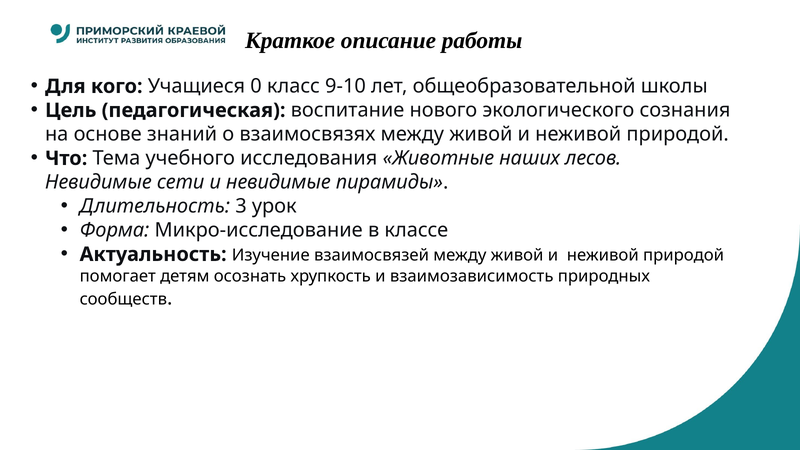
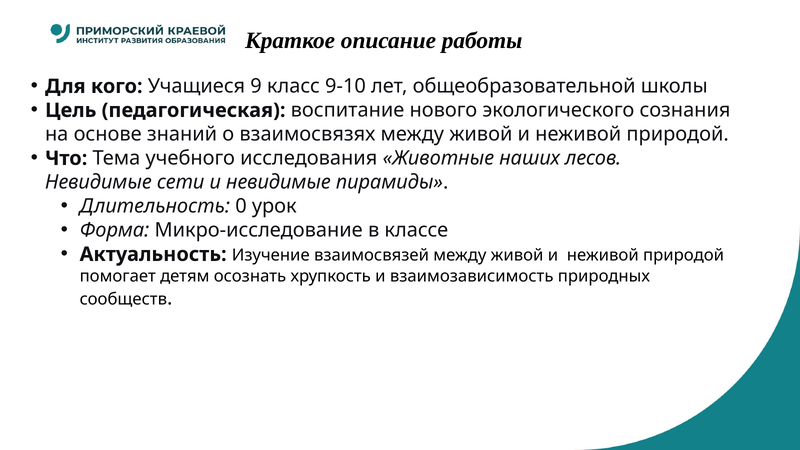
0: 0 -> 9 (256, 86)
3: 3 -> 0 (241, 206)
